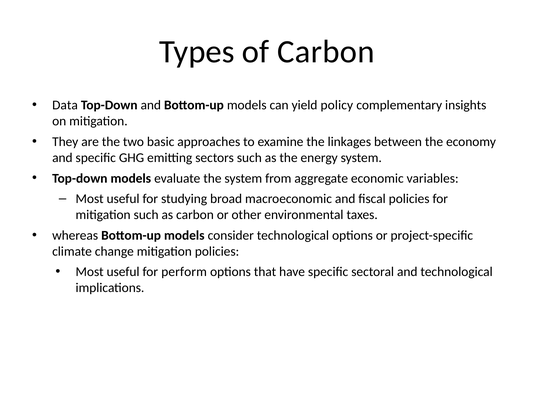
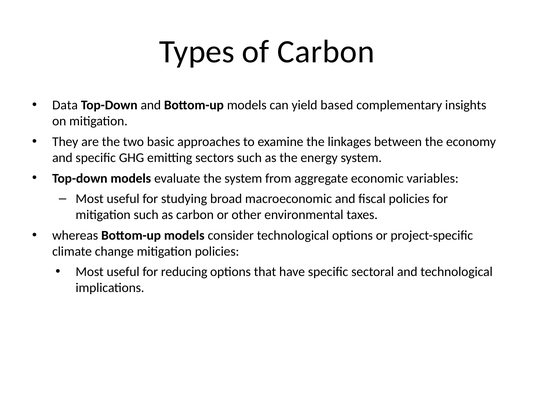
policy: policy -> based (337, 105)
perform: perform -> reducing (184, 272)
